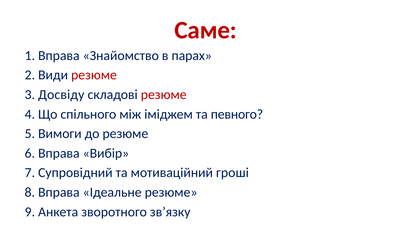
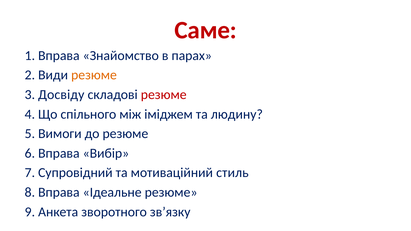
резюме colour: red -> orange (94, 75)
певного: певного -> людину (237, 114)
гроші: гроші -> стиль (232, 173)
